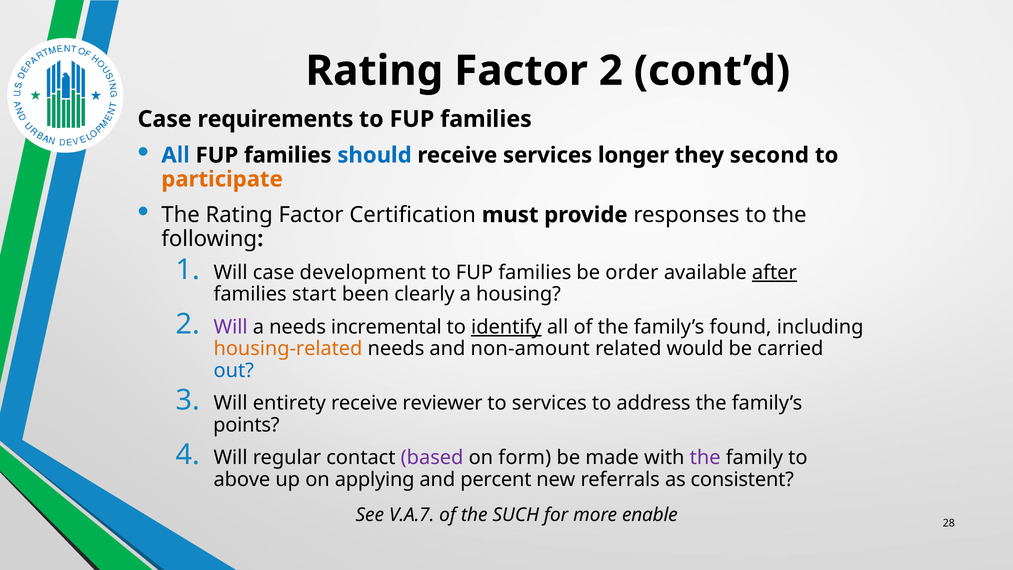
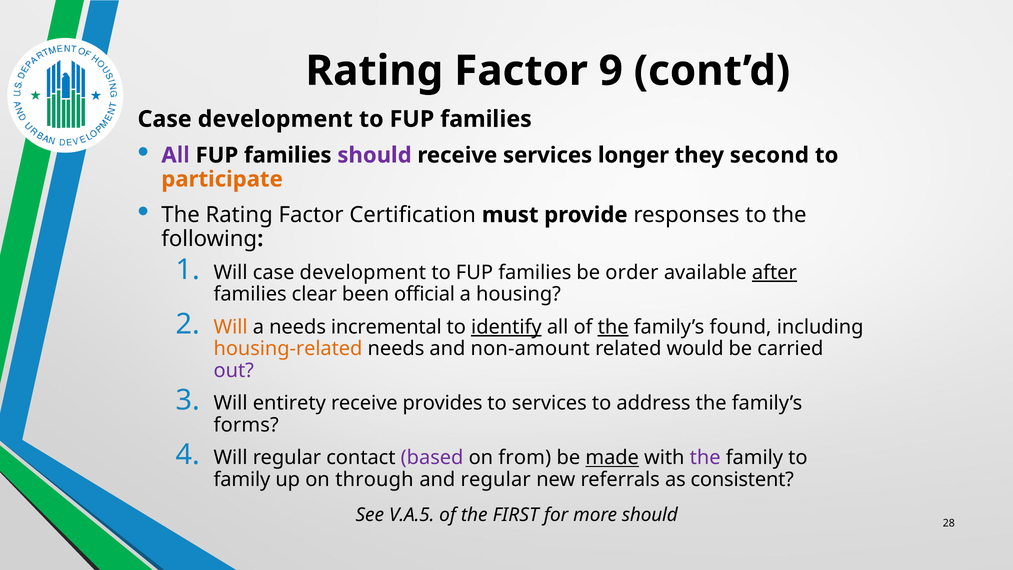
Factor 2: 2 -> 9 (611, 71)
requirements: requirements -> development (275, 119)
All colour: blue -> purple (176, 155)
should colour: blue -> purple (375, 155)
start: start -> clear (314, 294)
clearly: clearly -> official (425, 294)
Will colour: purple -> orange (231, 327)
the underline: none -> present (613, 327)
out colour: blue -> purple (234, 370)
reviewer: reviewer -> provides (443, 403)
points: points -> forms (246, 425)
form: form -> from (525, 458)
made underline: none -> present (612, 458)
above: above -> family (242, 479)
applying: applying -> through (374, 479)
and percent: percent -> regular (496, 479)
V.A.7: V.A.7 -> V.A.5 (412, 515)
SUCH: SUCH -> FIRST (516, 515)
more enable: enable -> should (650, 515)
